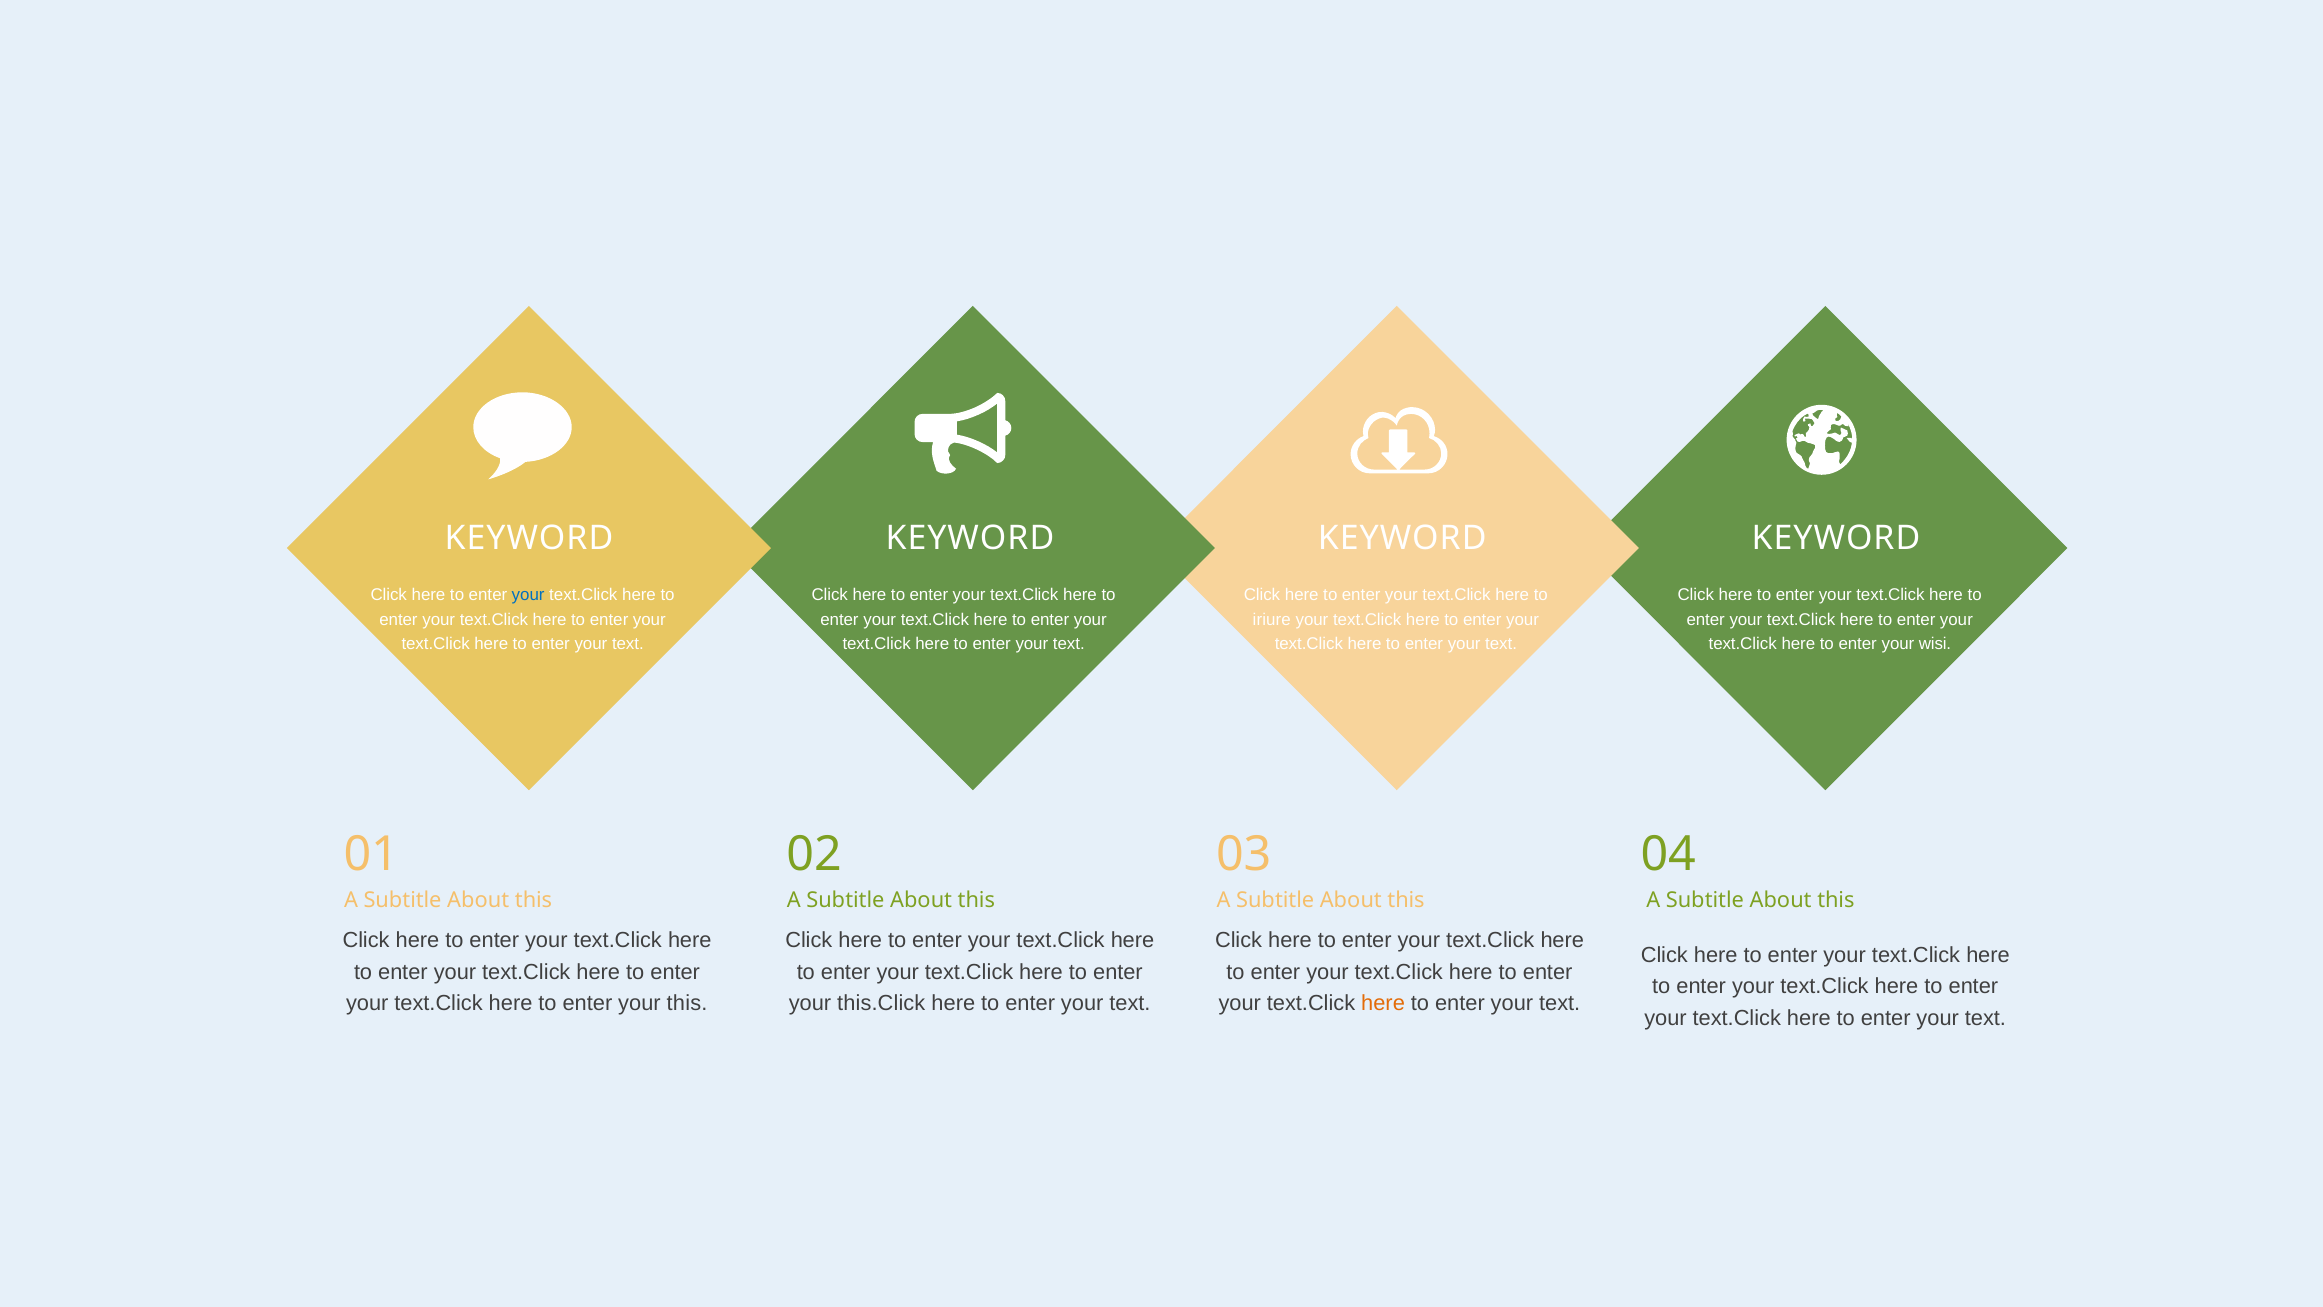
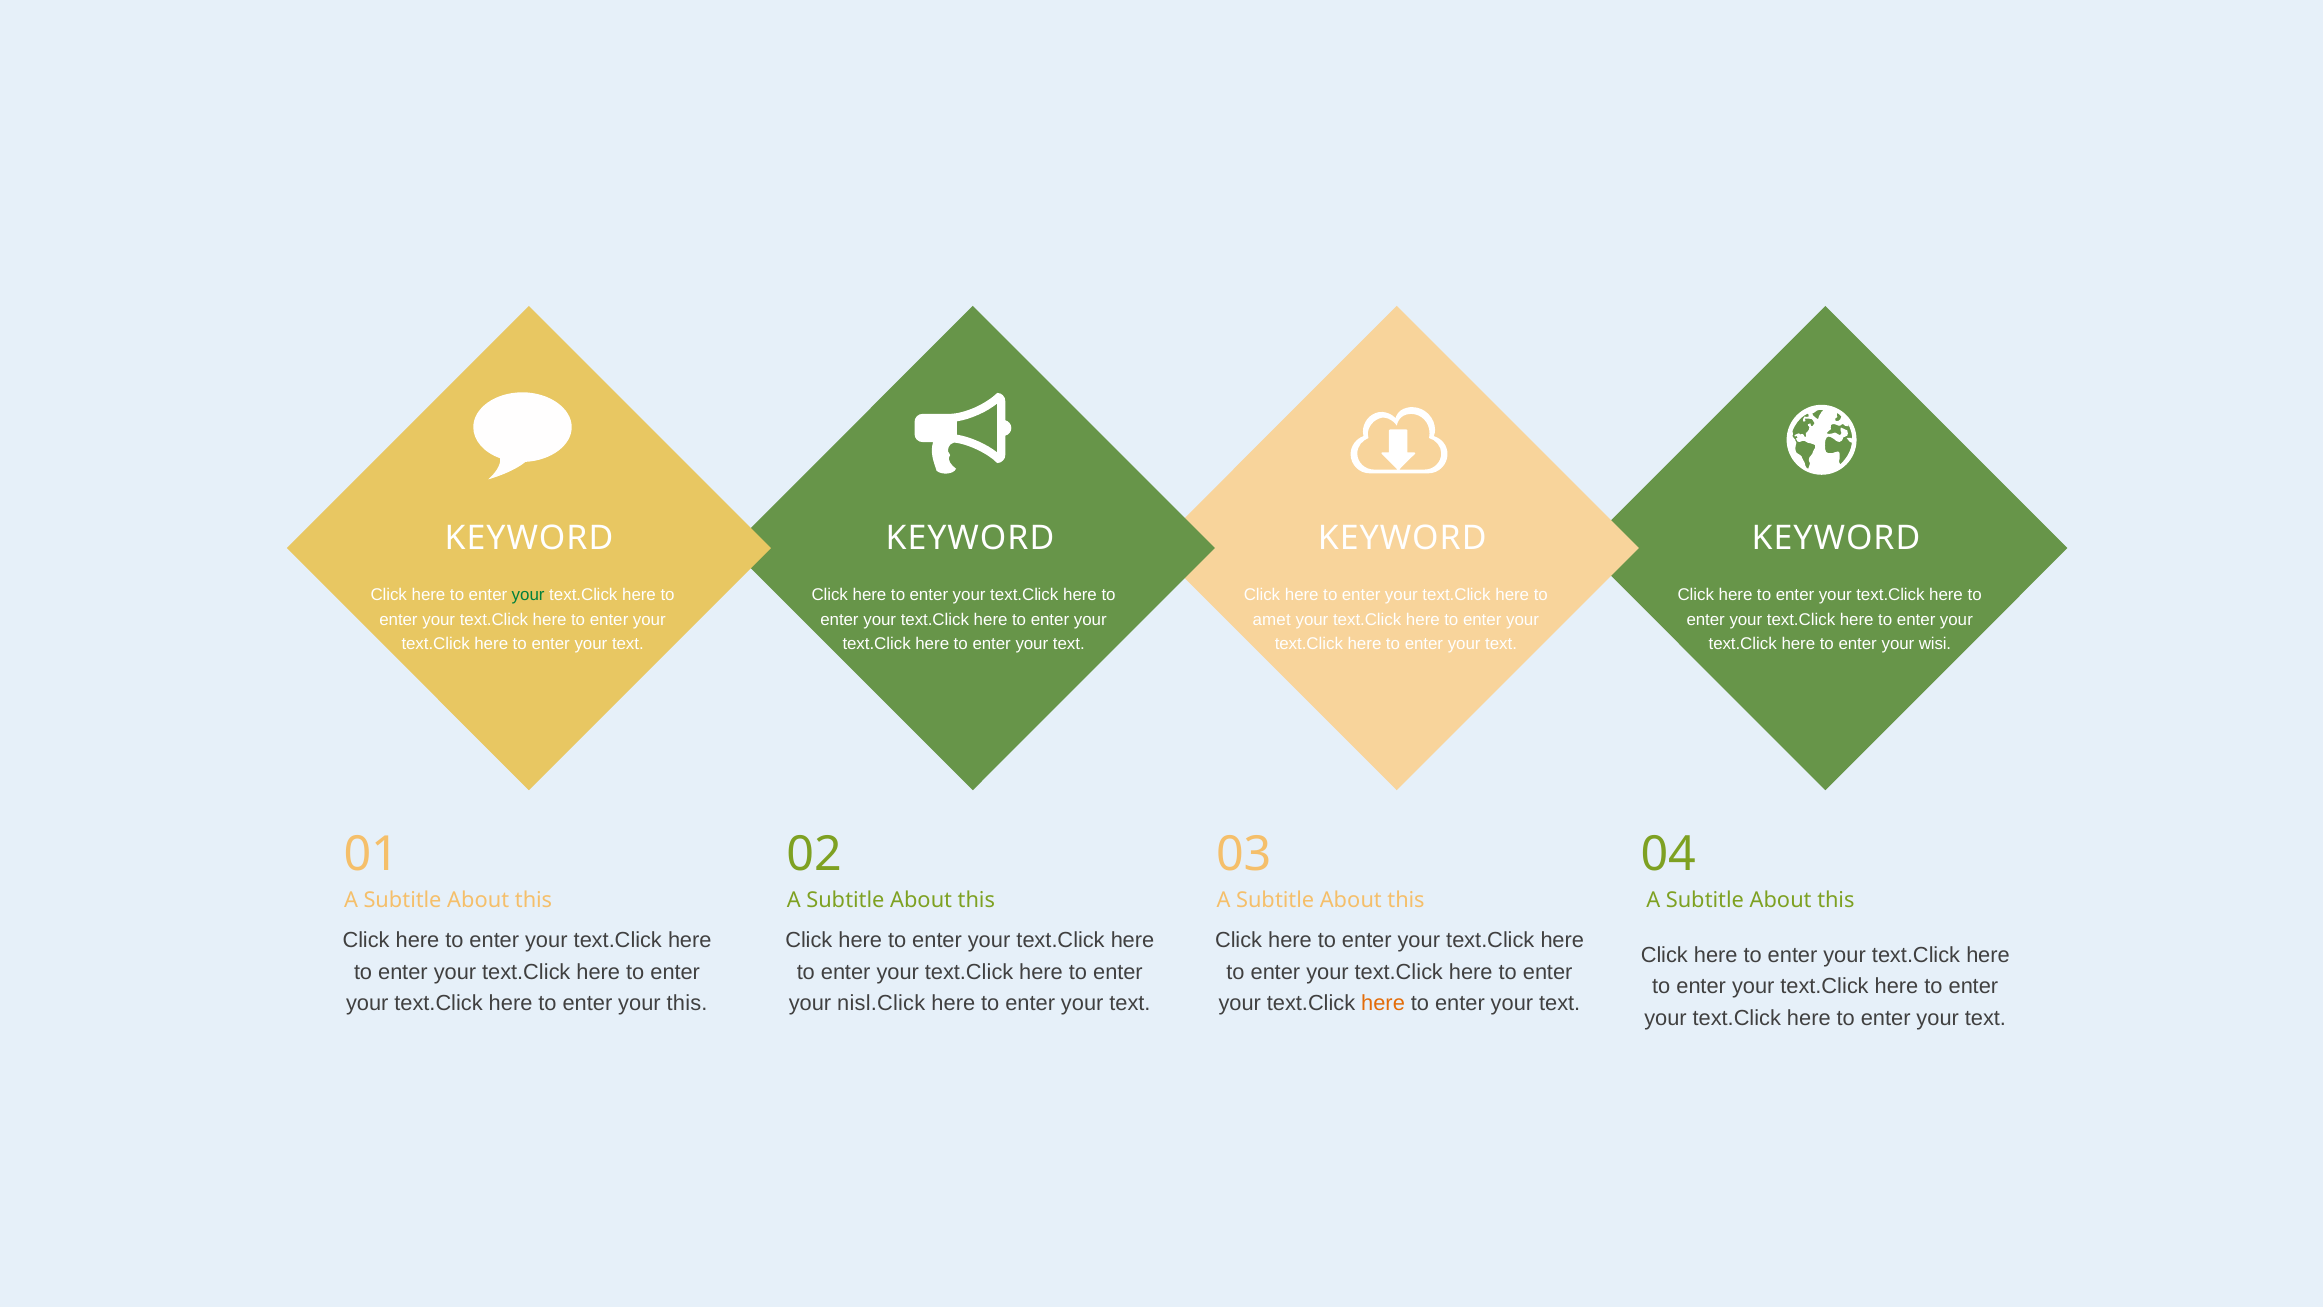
your colour: blue -> green (528, 595)
iriure: iriure -> amet (1272, 619)
this.Click: this.Click -> nisl.Click (881, 1003)
